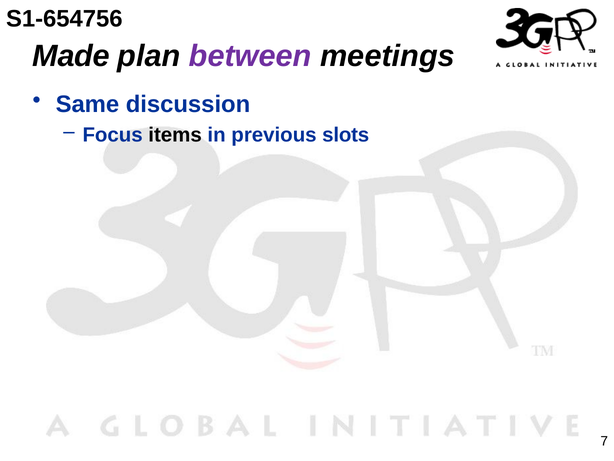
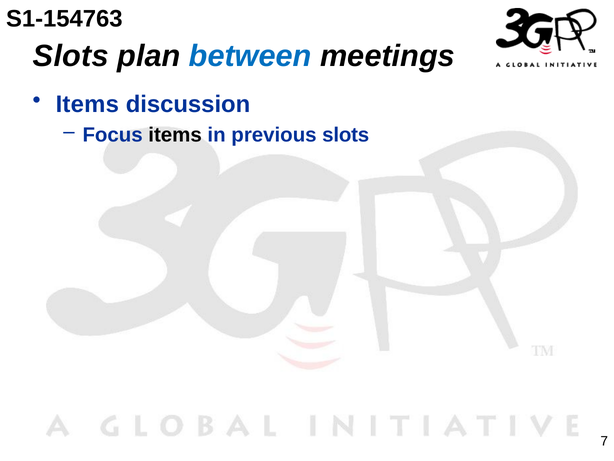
S1-654756: S1-654756 -> S1-154763 (64, 19)
Made: Made -> Slots (71, 56)
between colour: purple -> blue (250, 56)
Same: Same -> Items (87, 104)
